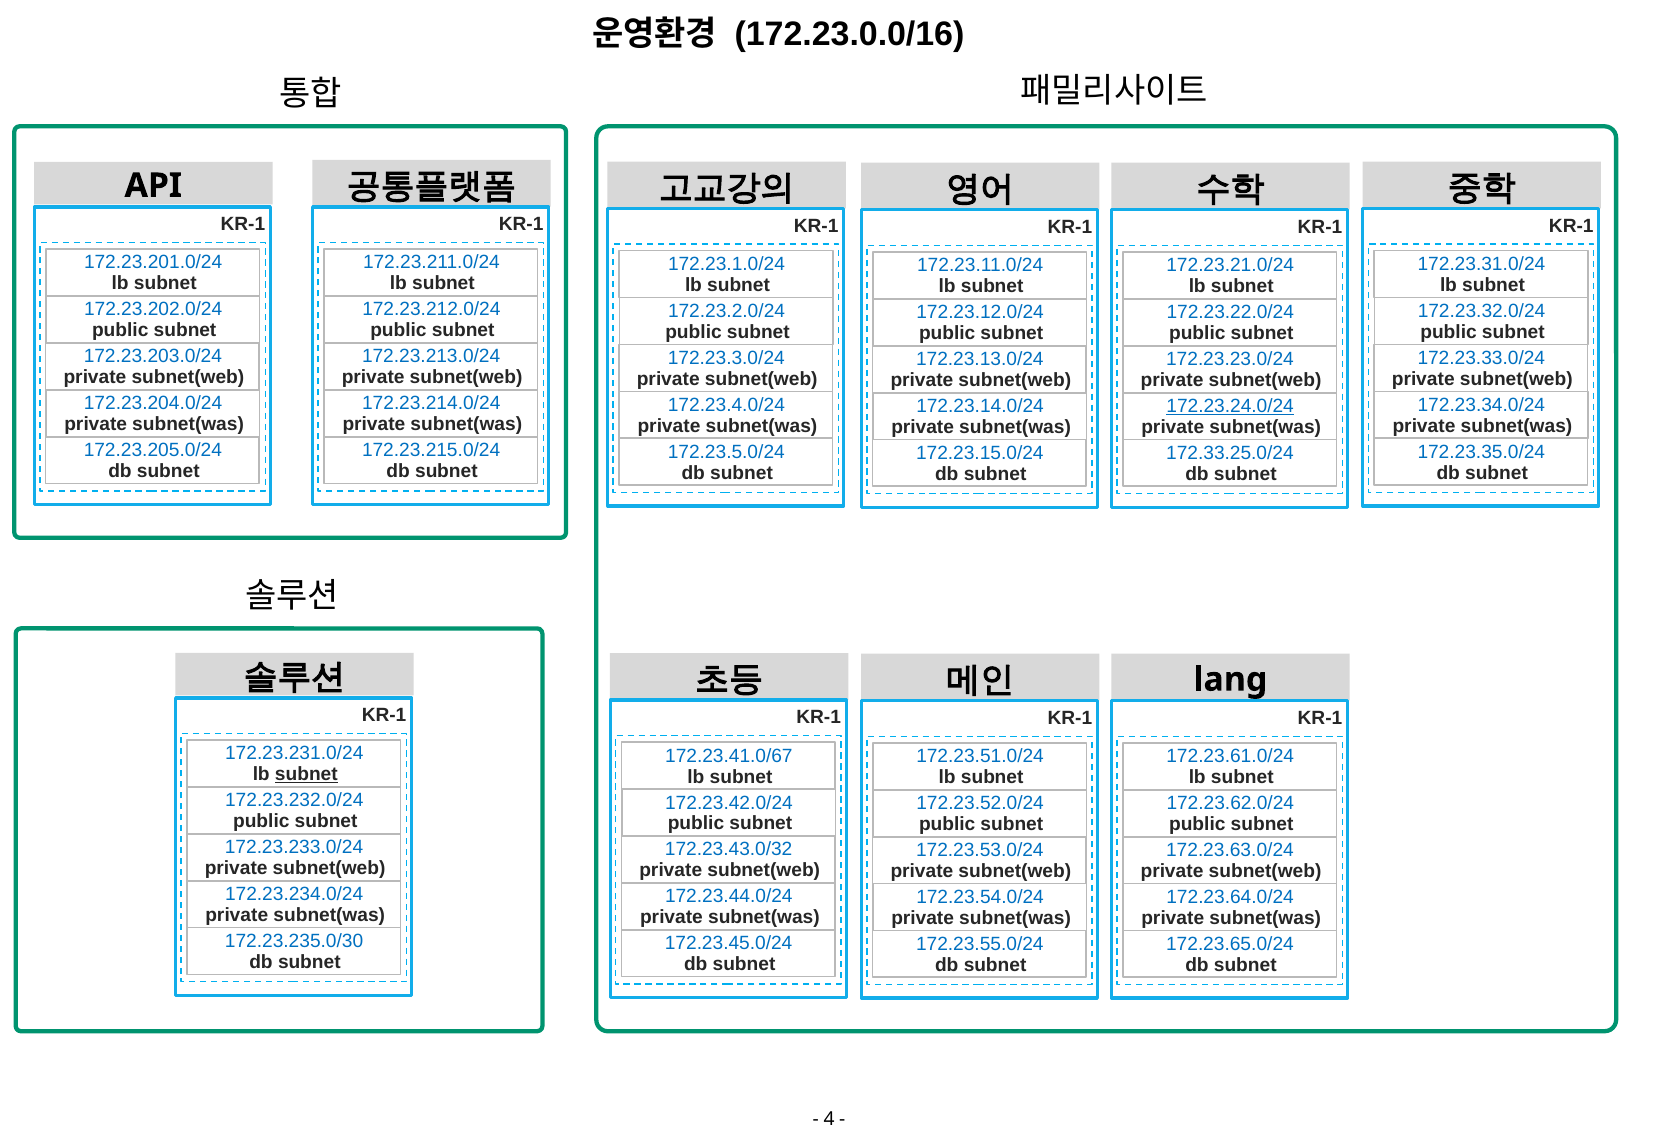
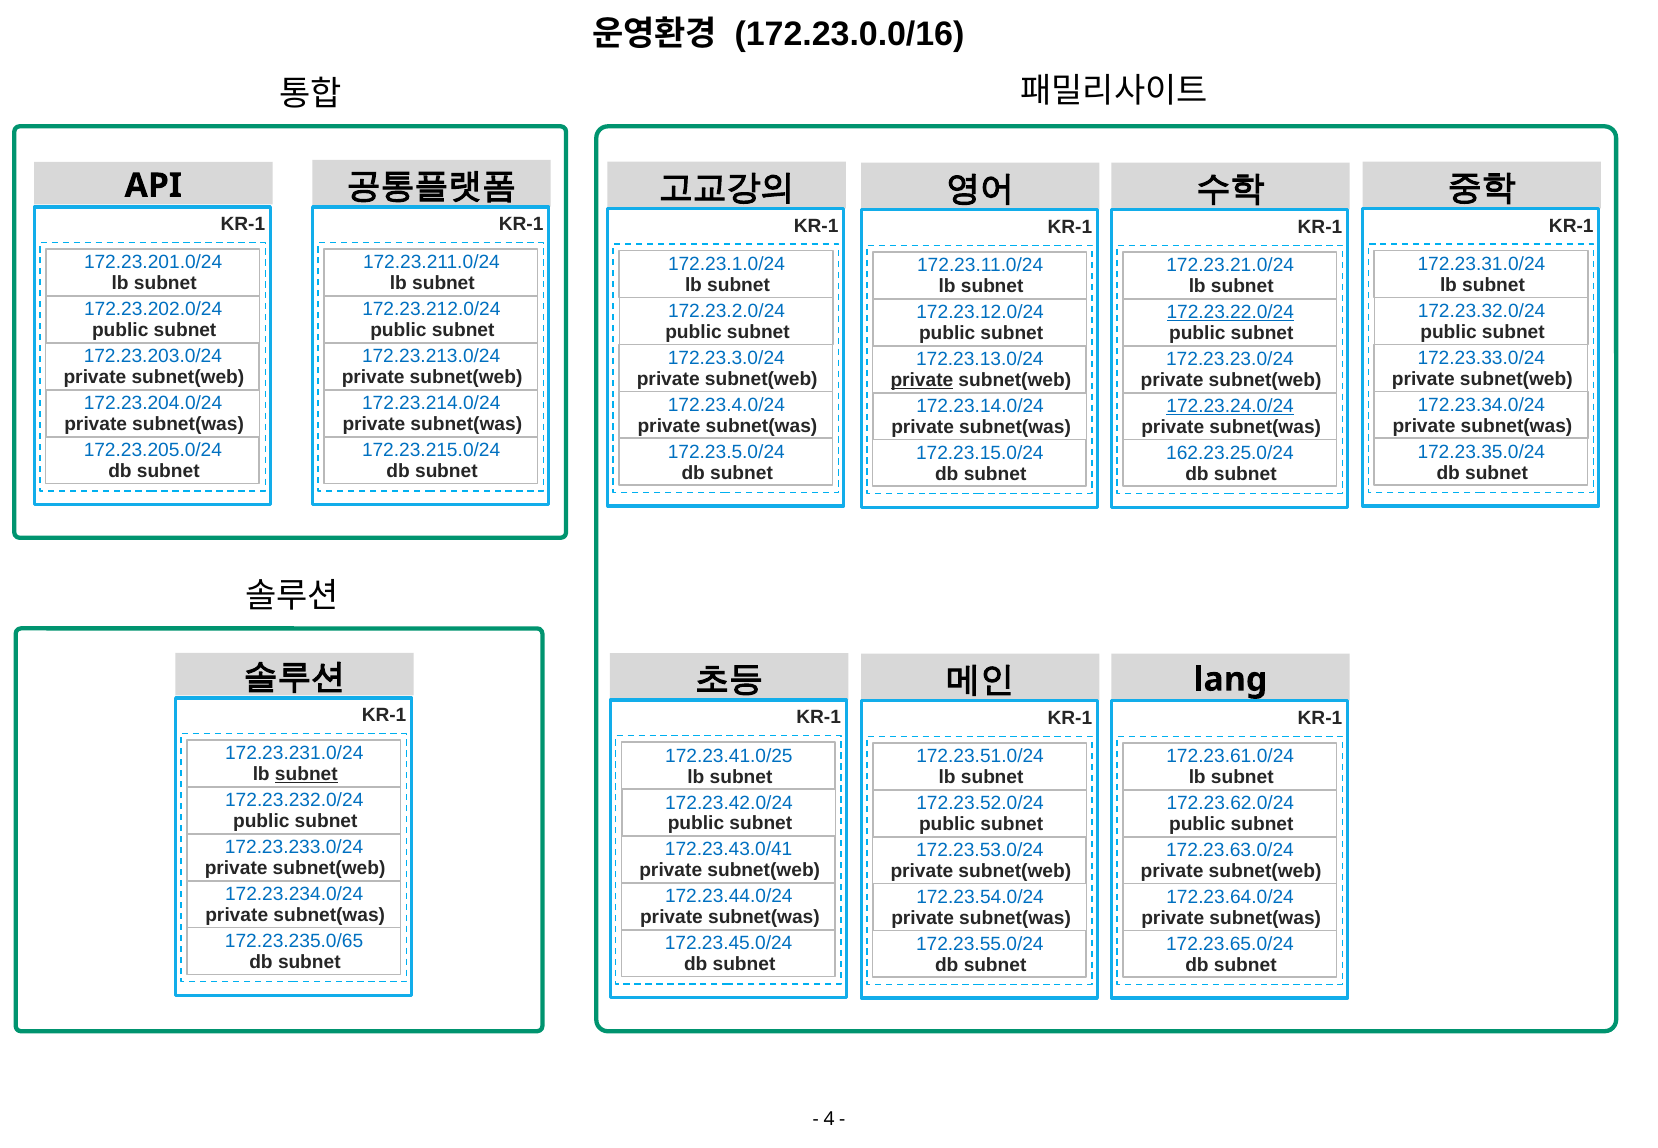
172.23.22.0/24 underline: none -> present (1230, 312)
private underline: none -> present (922, 380)
172.33.25.0/24: 172.33.25.0/24 -> 162.23.25.0/24 (1230, 453)
172.23.41.0/67: 172.23.41.0/67 -> 172.23.41.0/25 (729, 756)
172.23.43.0/32: 172.23.43.0/32 -> 172.23.43.0/41 (729, 850)
172.23.235.0/30: 172.23.235.0/30 -> 172.23.235.0/65 (294, 941)
